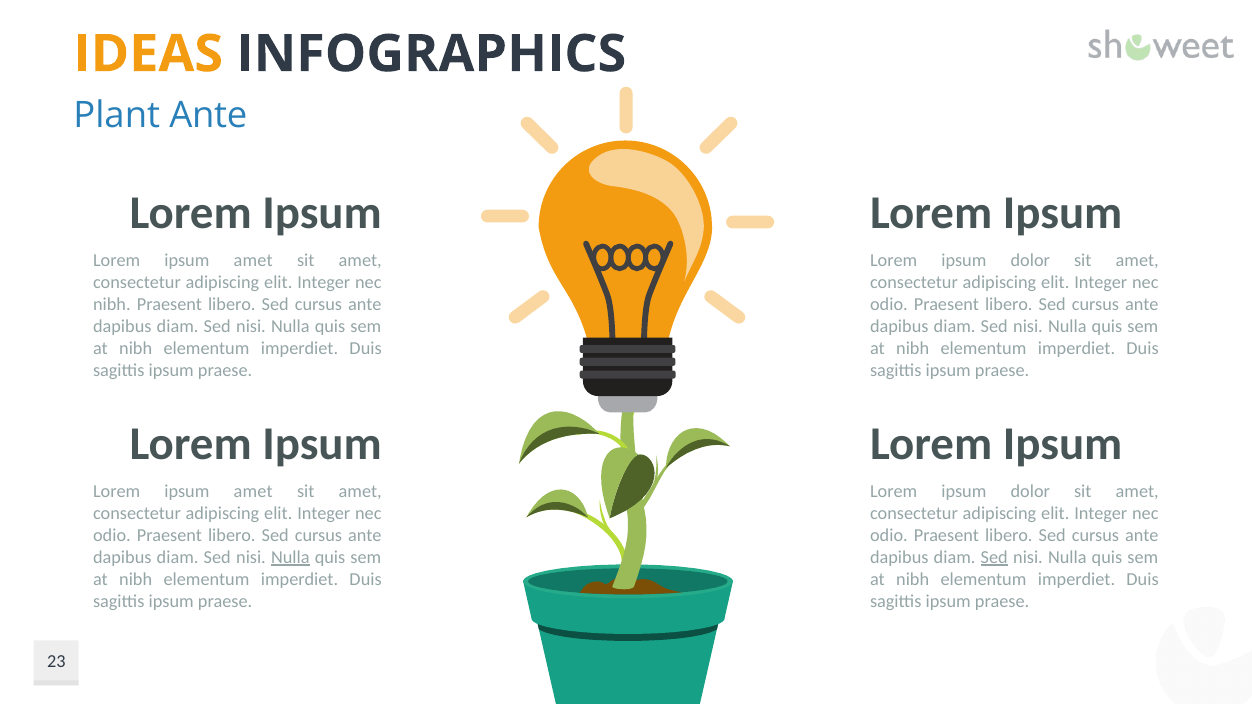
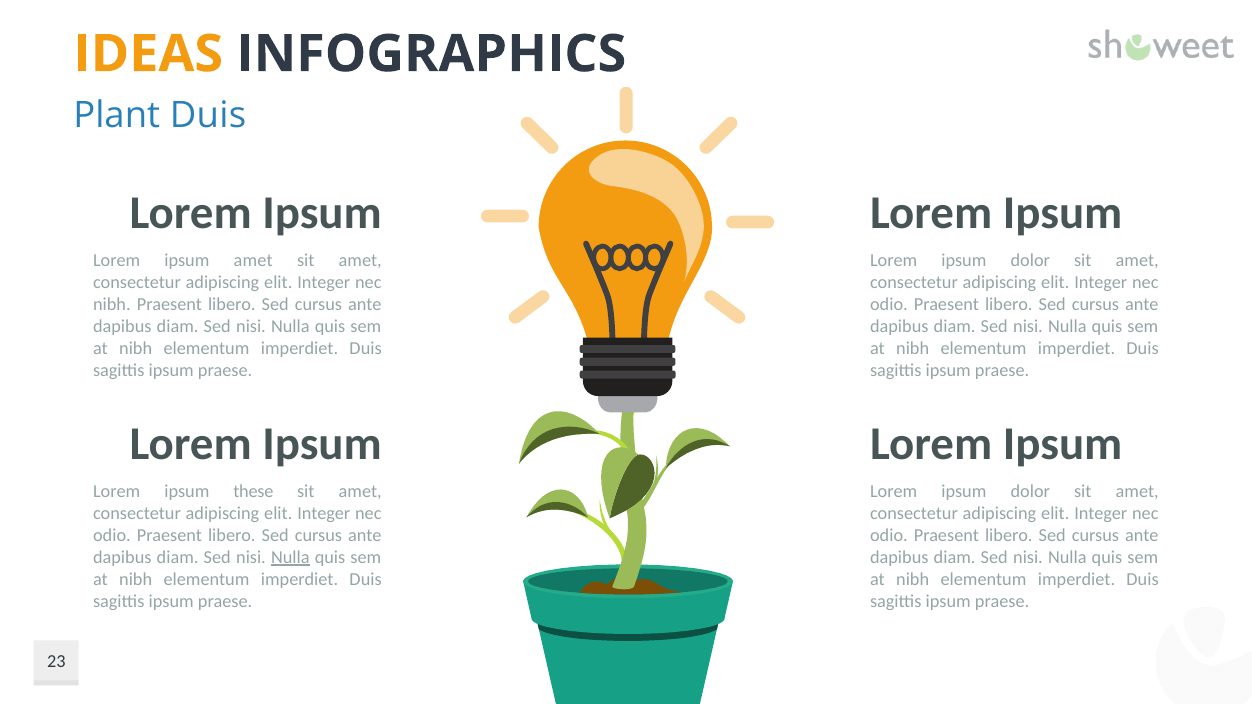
Plant Ante: Ante -> Duis (208, 116)
amet: amet -> these (253, 492)
Sed underline: present -> none (994, 557)
